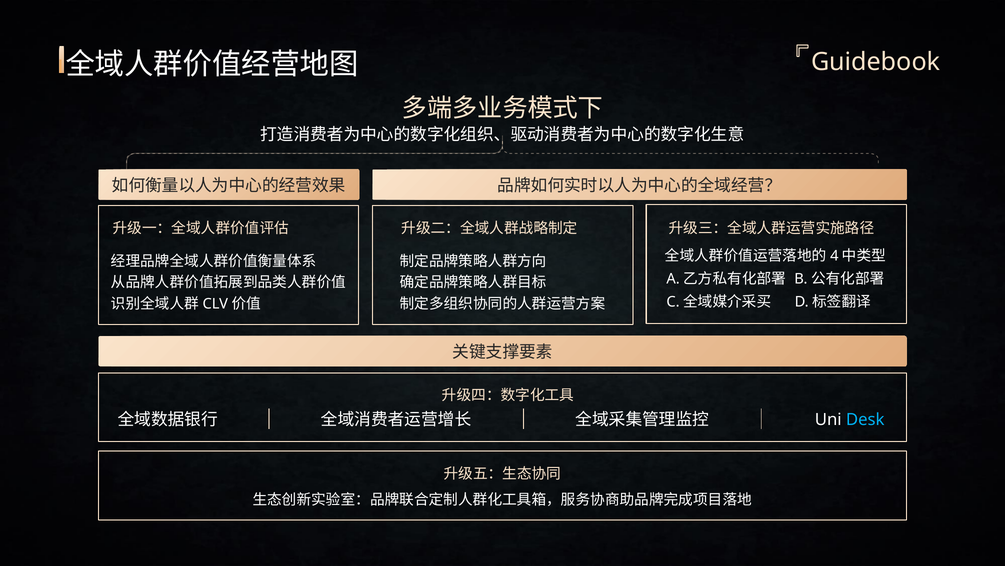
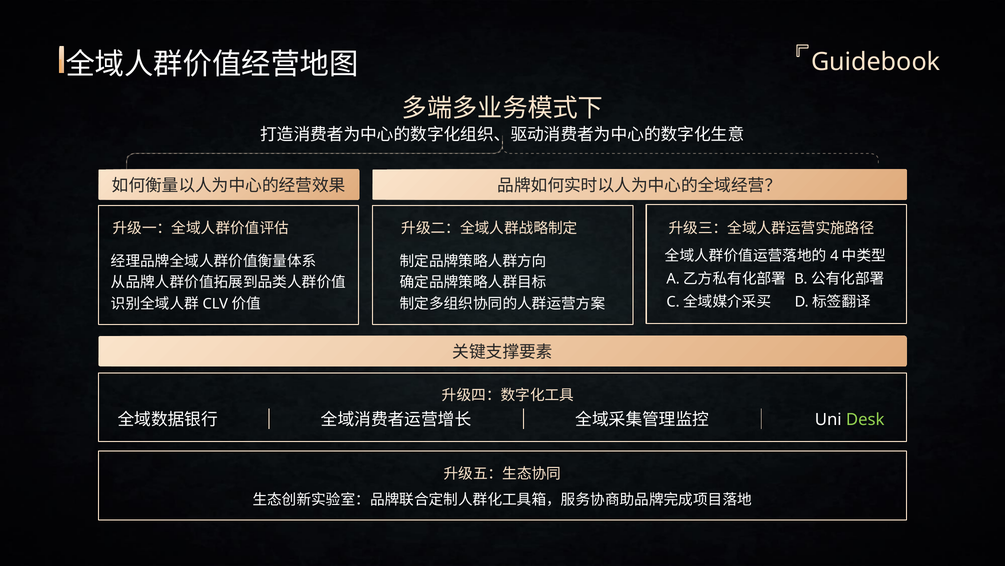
Desk colour: light blue -> light green (865, 420)
